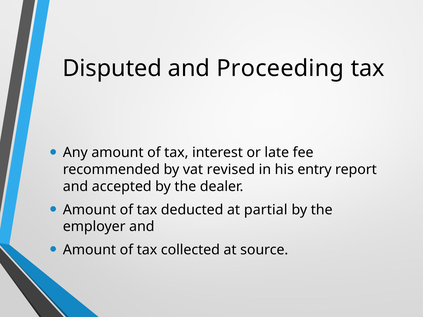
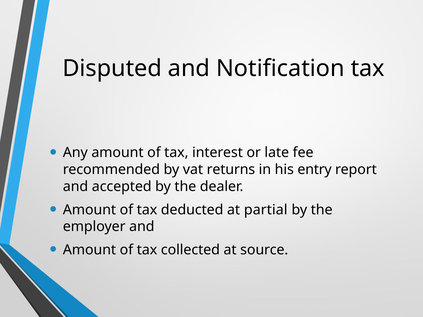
Proceeding: Proceeding -> Notification (280, 69)
revised: revised -> returns (231, 170)
